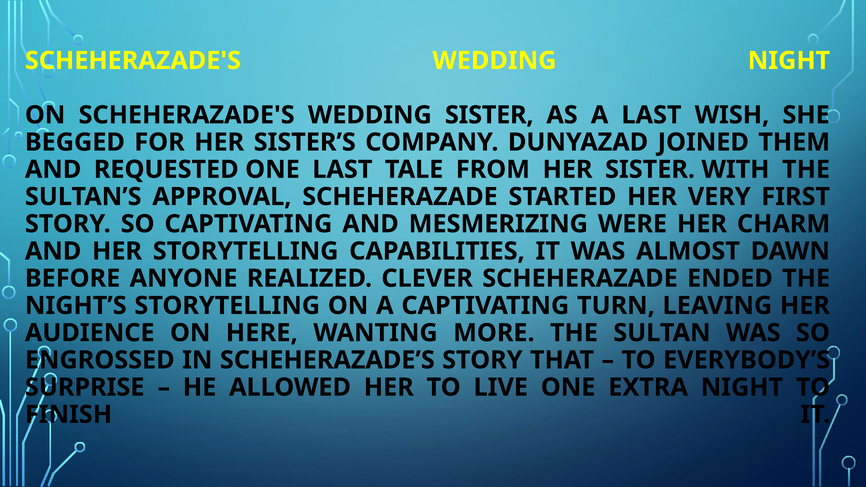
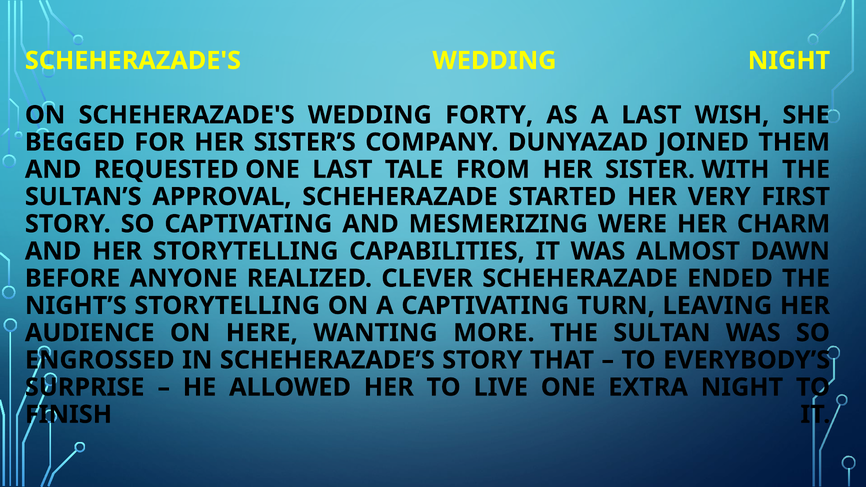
WEDDING SISTER: SISTER -> FORTY (489, 115)
